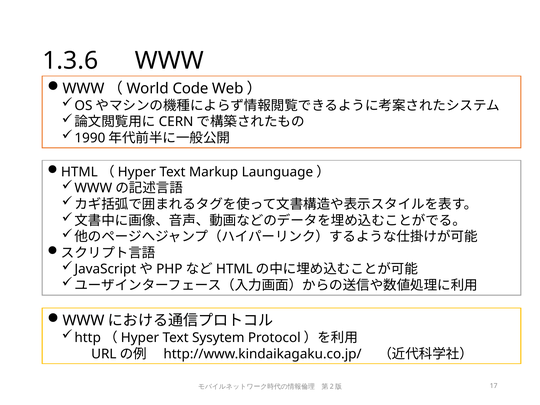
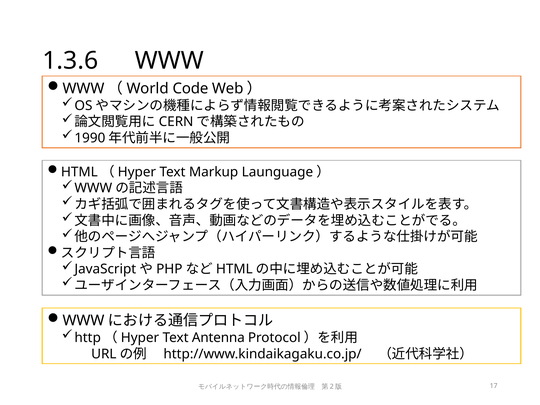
Sysytem: Sysytem -> Antenna (218, 338)
